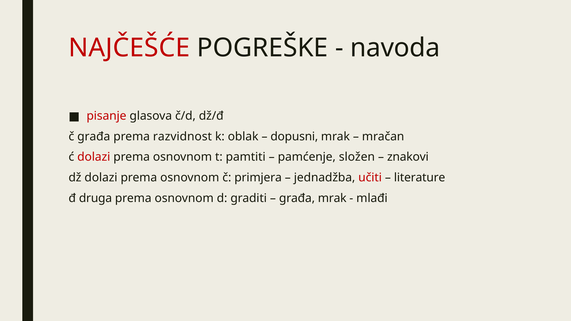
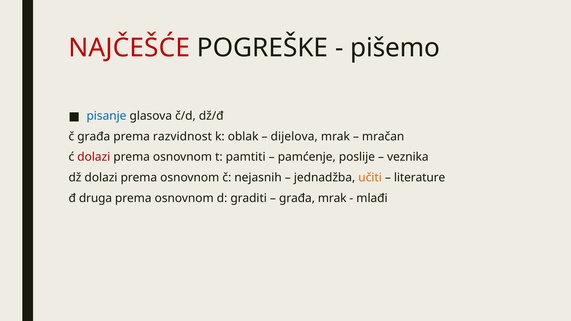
navoda: navoda -> pišemo (395, 48)
pisanje colour: red -> blue (106, 116)
dopusni: dopusni -> dijelova (294, 137)
složen: složen -> poslije (357, 157)
znakovi: znakovi -> veznika (408, 157)
primjera: primjera -> nejasnih (258, 178)
učiti colour: red -> orange (370, 178)
